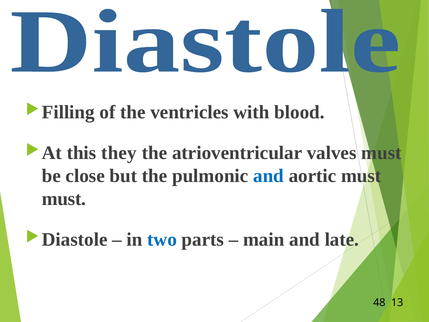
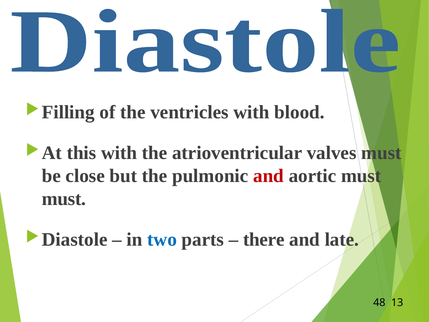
this they: they -> with (119, 153)
and colour: blue -> red (269, 176)
main: main -> there (264, 239)
